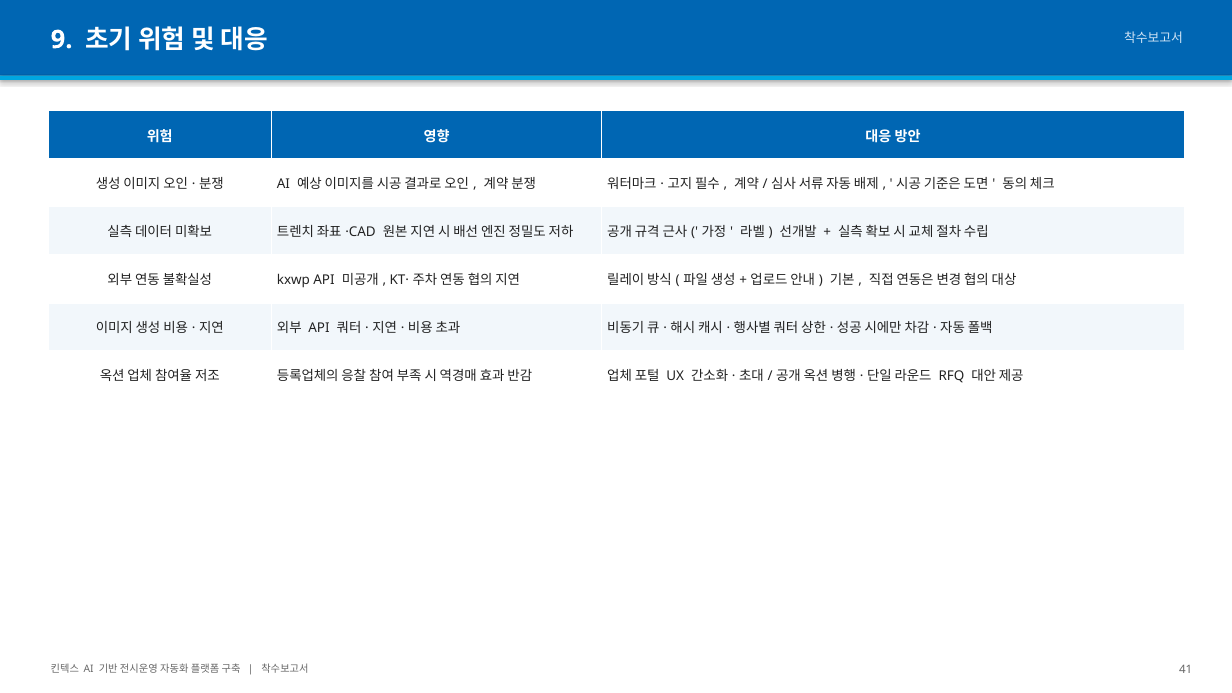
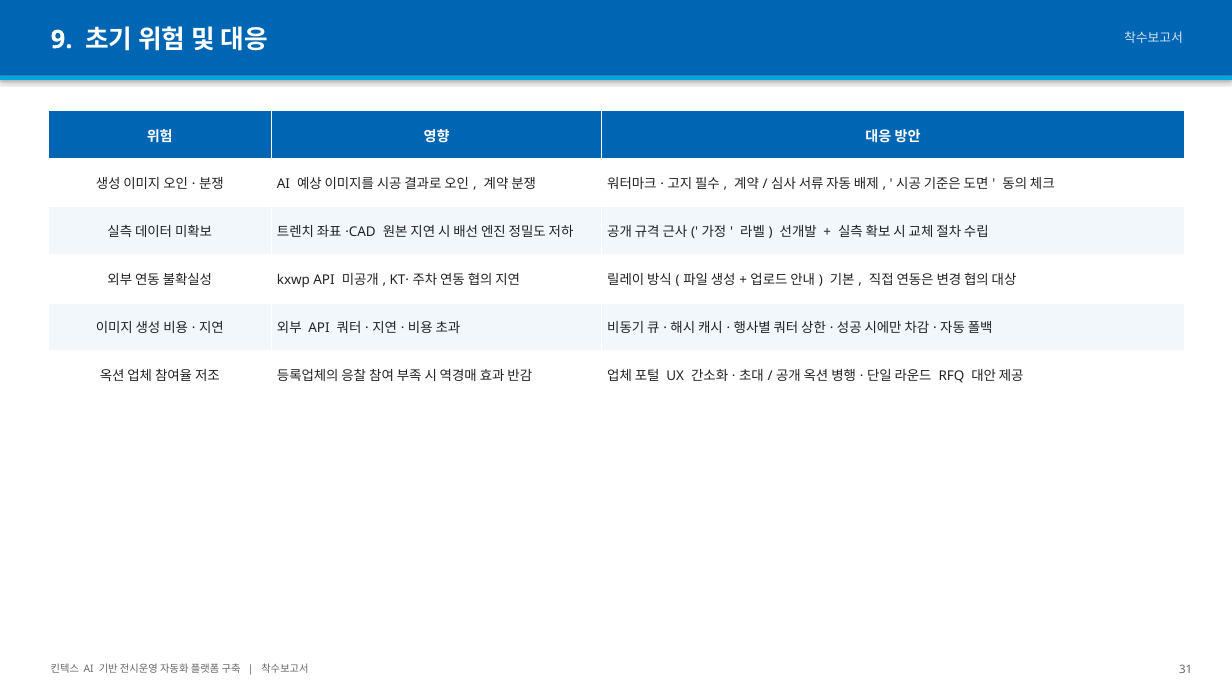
41: 41 -> 31 (1186, 670)
